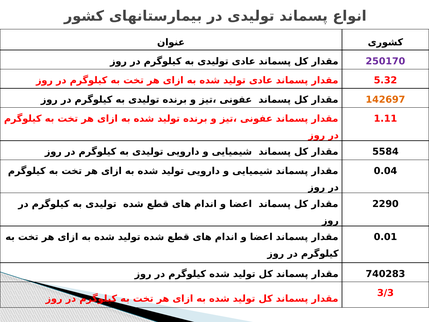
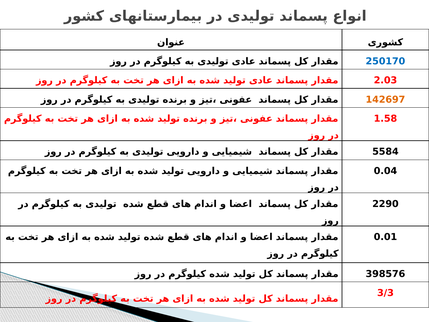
250170 colour: purple -> blue (385, 61)
5.32: 5.32 -> 2.03 (385, 80)
1.11: 1.11 -> 1.58 (385, 119)
740283: 740283 -> 398576 (385, 274)
